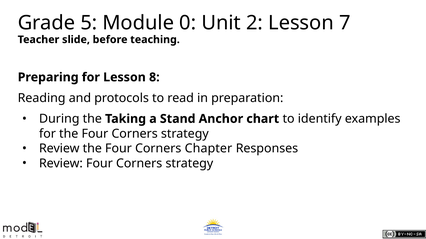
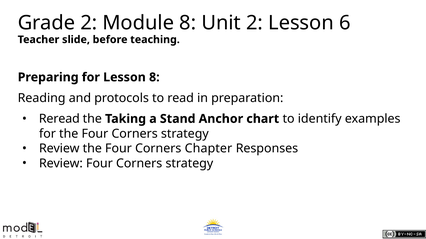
Grade 5: 5 -> 2 (89, 23)
Module 0: 0 -> 8 (188, 23)
7: 7 -> 6 (345, 23)
During: During -> Reread (59, 119)
